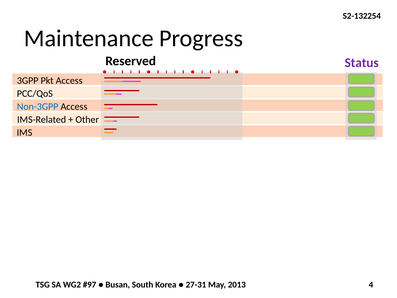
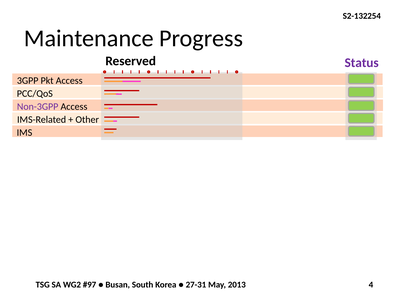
Non-3GPP colour: blue -> purple (38, 107)
